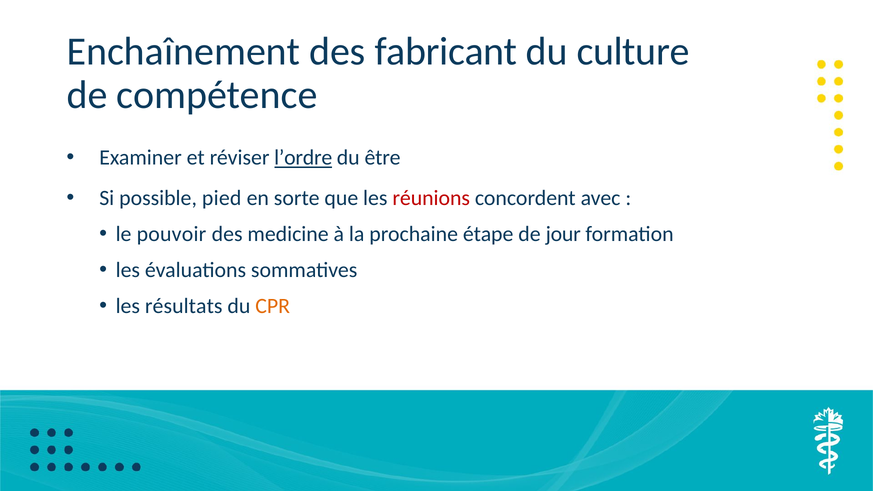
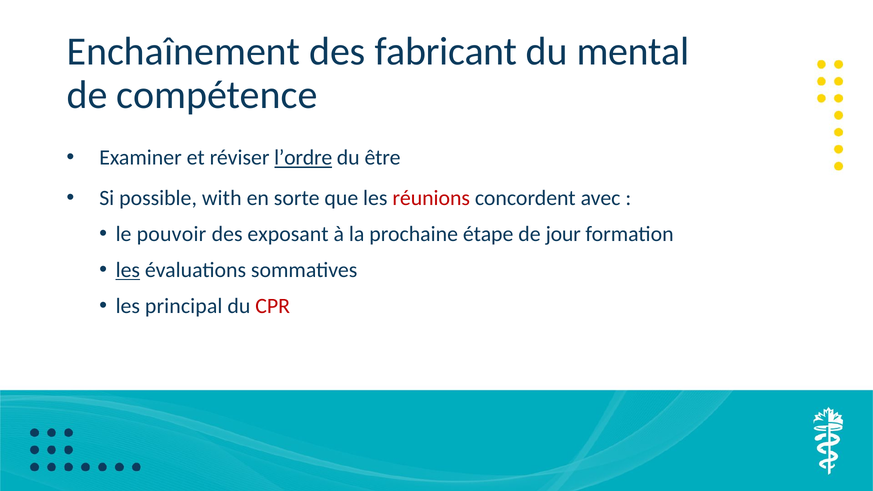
culture: culture -> mental (633, 52)
pied: pied -> with (222, 198)
medicine: medicine -> exposant (288, 234)
les underline: none -> present (128, 270)
résultats: résultats -> principal (184, 306)
CPR colour: orange -> red (273, 306)
